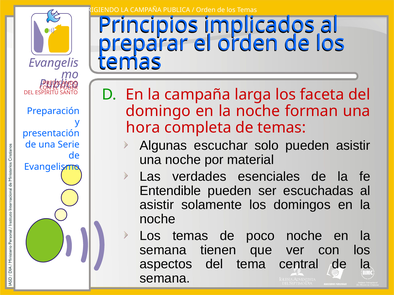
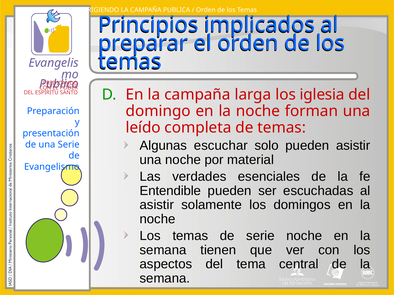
faceta: faceta -> iglesia (322, 95)
hora: hora -> leído (143, 128)
de poco: poco -> serie (260, 236)
